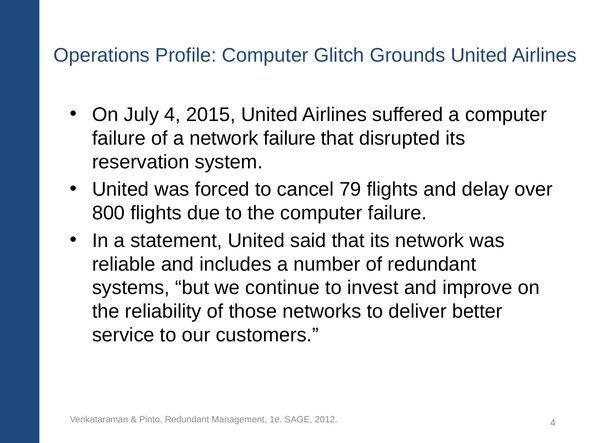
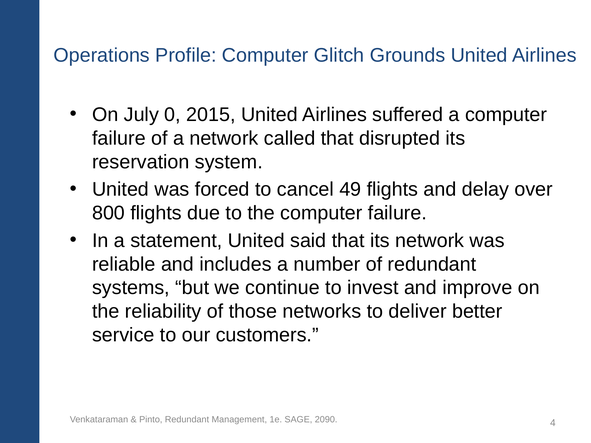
July 4: 4 -> 0 (173, 115)
network failure: failure -> called (290, 138)
79: 79 -> 49 (350, 190)
2012: 2012 -> 2090 (326, 420)
